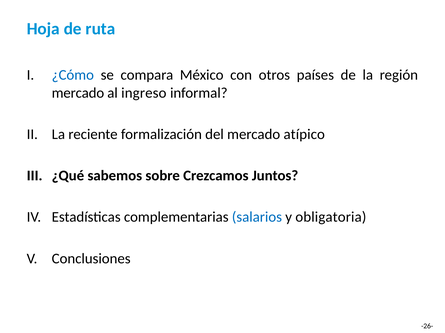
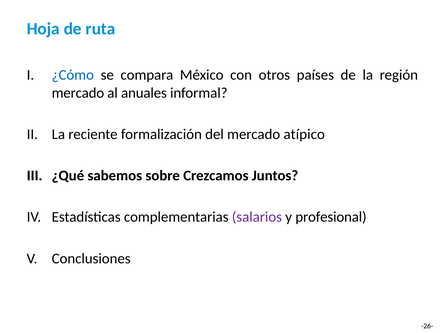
ingreso: ingreso -> anuales (144, 93)
salarios colour: blue -> purple (257, 218)
obligatoria: obligatoria -> profesional (331, 218)
